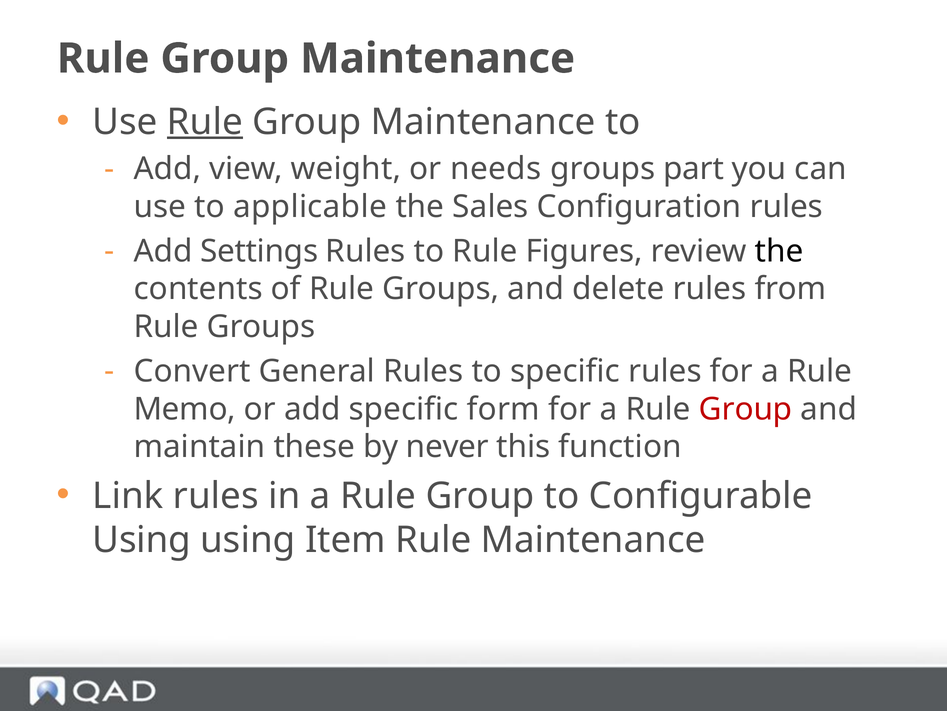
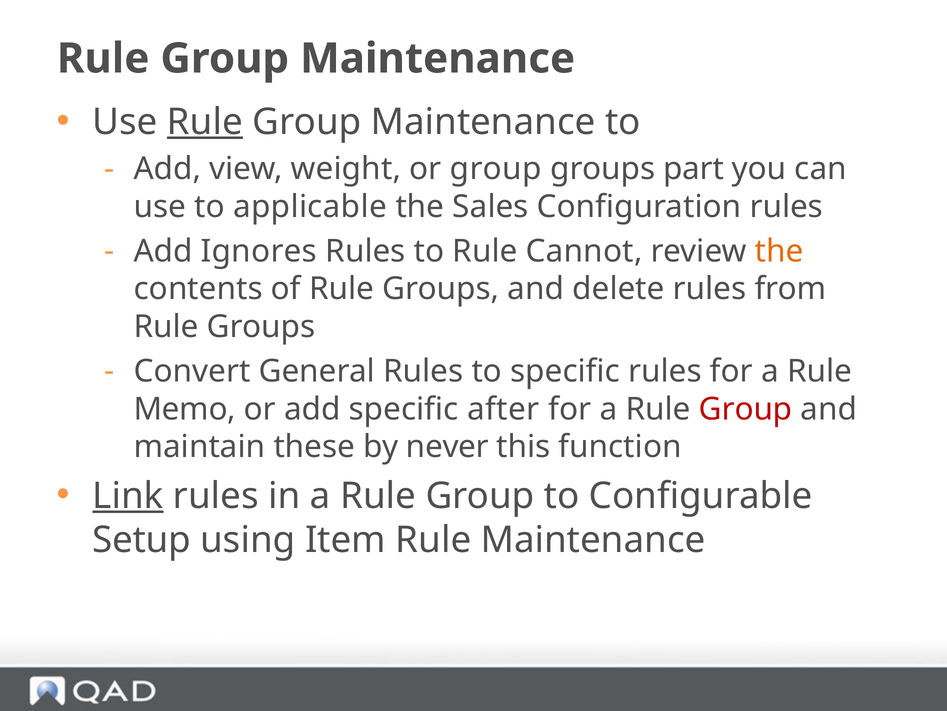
or needs: needs -> group (496, 169)
Settings: Settings -> Ignores (259, 251)
Figures: Figures -> Cannot (584, 251)
the colour: black -> orange (779, 251)
form: form -> after (503, 409)
Link underline: none -> present (128, 495)
Using: Using -> Setup (142, 540)
